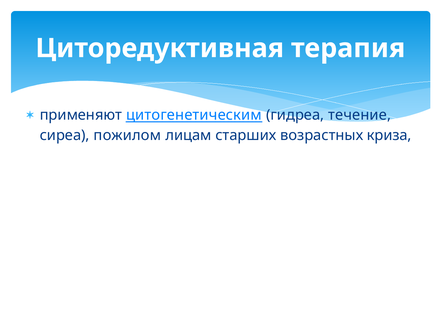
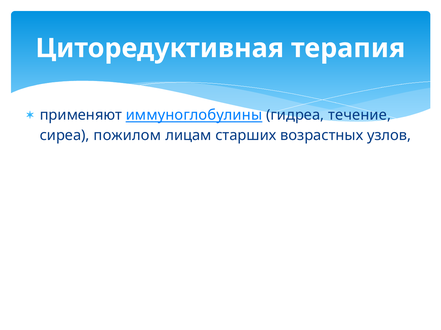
цитогенетическим: цитогенетическим -> иммуноглобулины (194, 115)
криза: криза -> узлов (389, 135)
